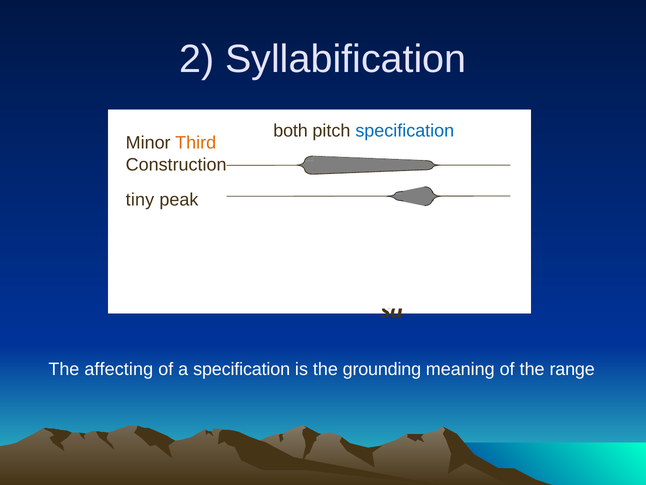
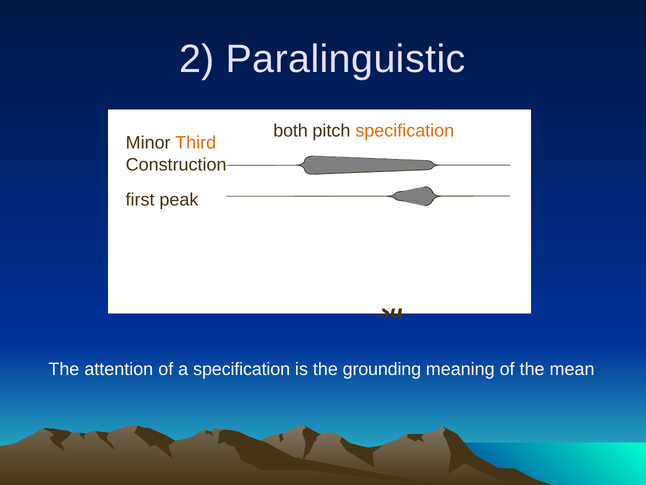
Syllabification: Syllabification -> Paralinguistic (346, 59)
specification colour: blue -> orange (405, 130)
tiny: tiny -> first (140, 200)
affecting: affecting -> attention (119, 369)
range: range -> mean (572, 369)
